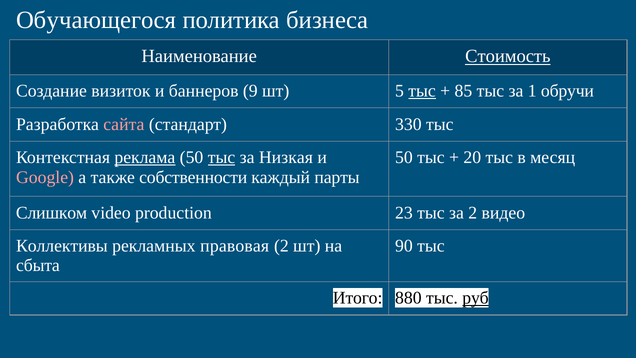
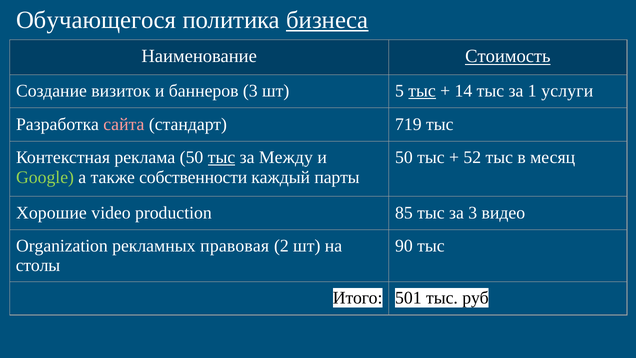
бизнеса underline: none -> present (327, 20)
баннеров 9: 9 -> 3 (250, 91)
85: 85 -> 14 (463, 91)
обручи: обручи -> услуги (567, 91)
330: 330 -> 719 (408, 124)
реклама underline: present -> none (145, 157)
Низкая: Низкая -> Между (286, 157)
20: 20 -> 52 (472, 157)
Google colour: pink -> light green (45, 177)
Слишком: Слишком -> Хорошие (51, 213)
23: 23 -> 85 (404, 213)
за 2: 2 -> 3 (473, 213)
Коллективы: Коллективы -> Organization (62, 246)
сбыта: сбыта -> столы (38, 265)
880: 880 -> 501 (408, 298)
руб underline: present -> none (475, 298)
